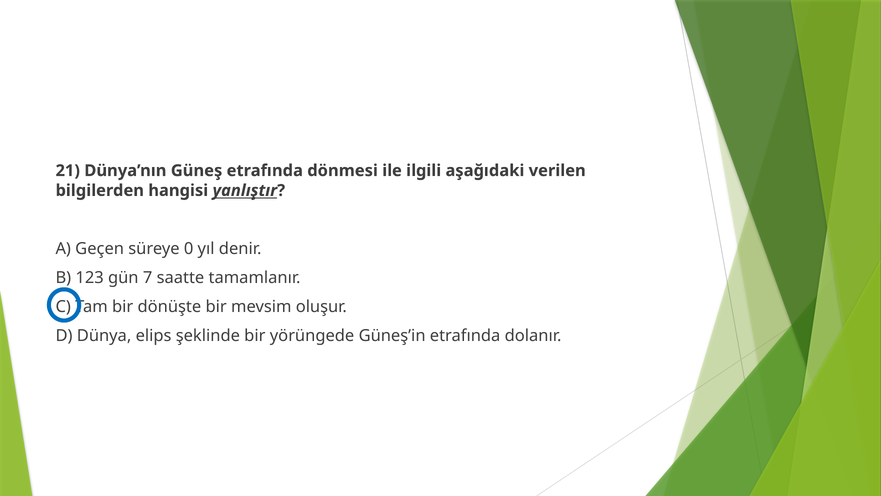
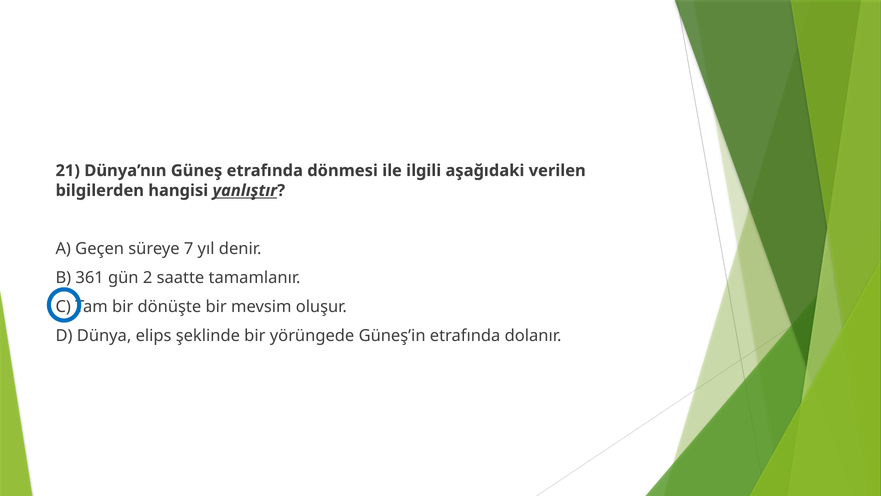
0: 0 -> 7 (189, 248)
123: 123 -> 361 (90, 277)
7: 7 -> 2 (148, 277)
